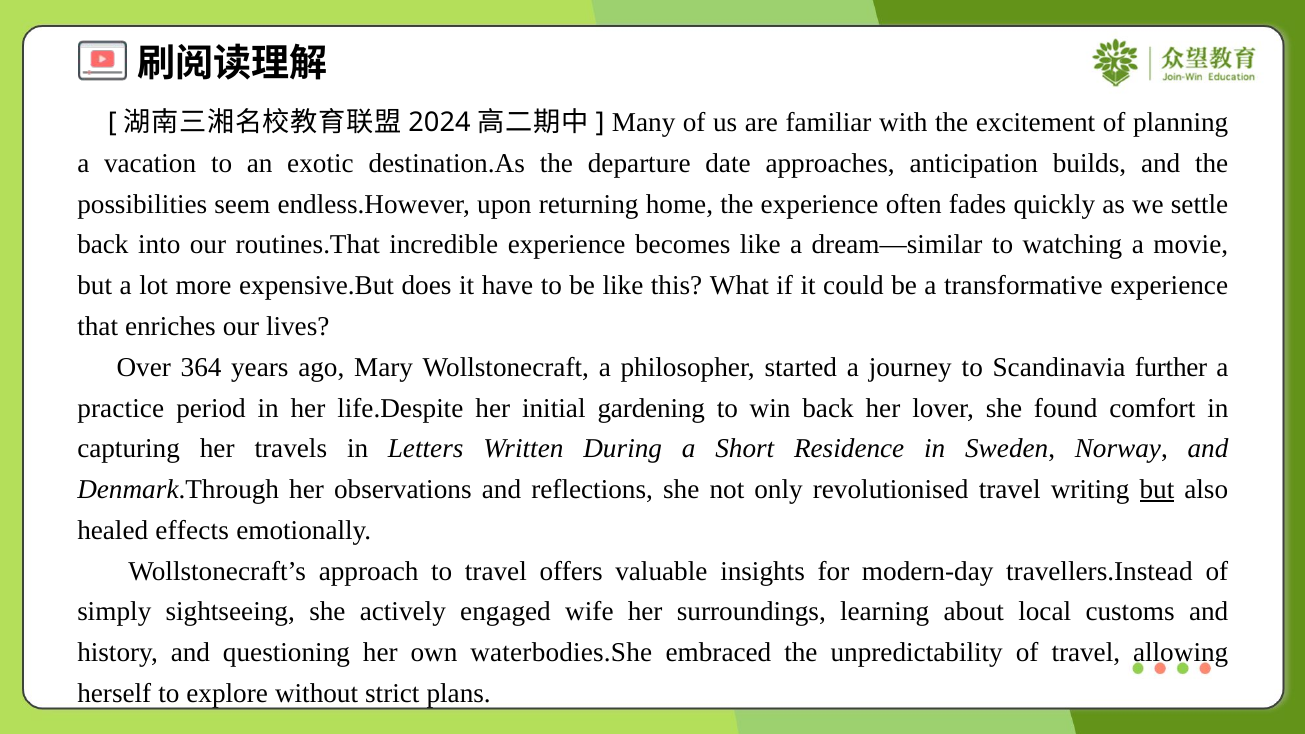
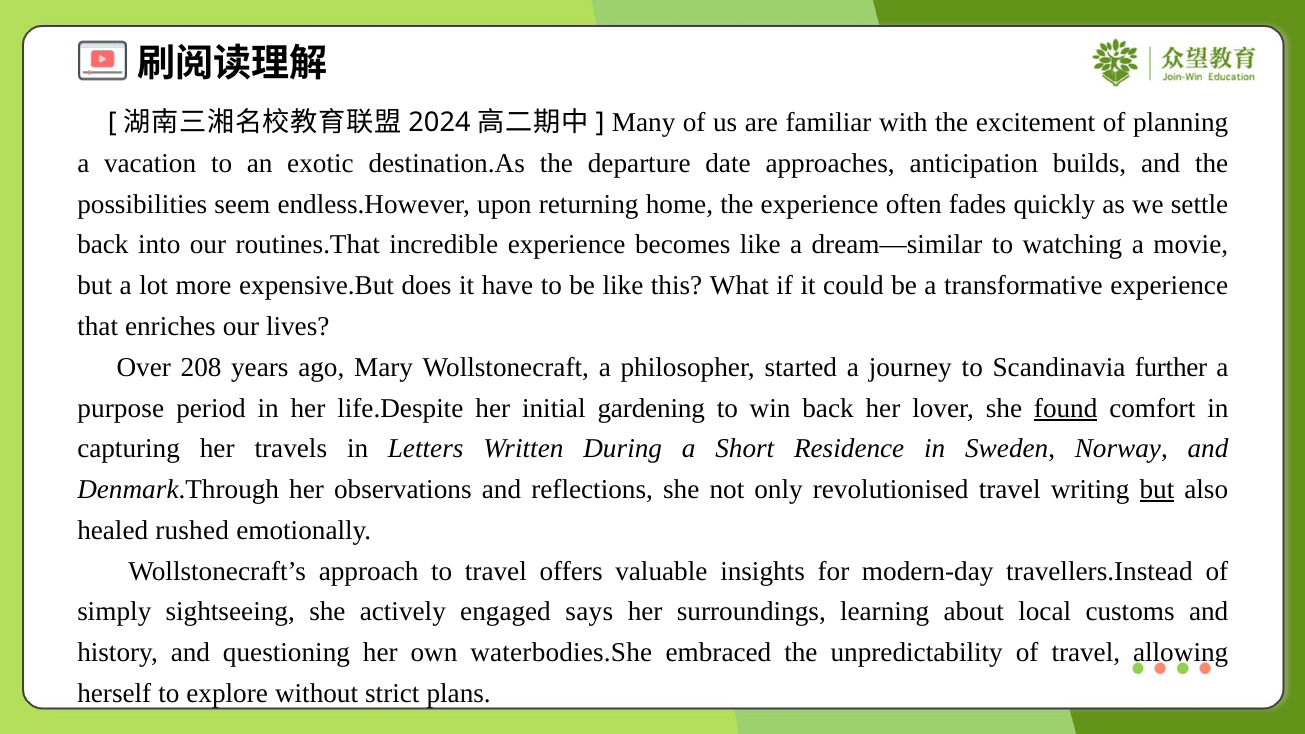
364: 364 -> 208 (201, 367)
practice: practice -> purpose (121, 408)
found underline: none -> present (1066, 408)
effects: effects -> rushed (192, 530)
wife: wife -> says (589, 612)
